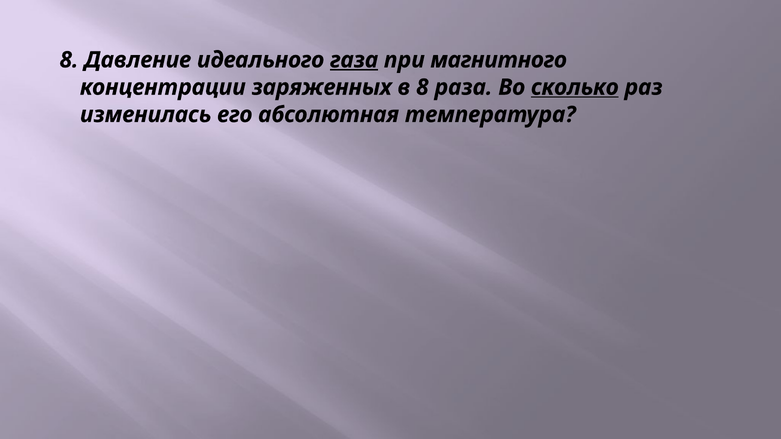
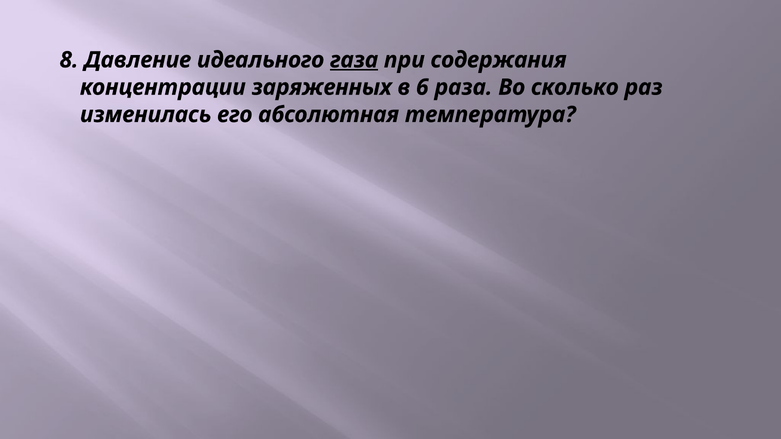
магнитного: магнитного -> содержания (499, 60)
в 8: 8 -> 6 (422, 87)
сколько underline: present -> none (575, 87)
